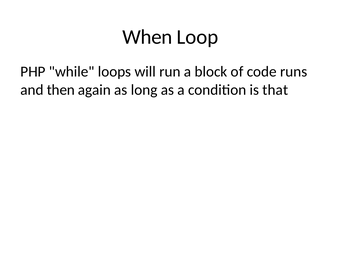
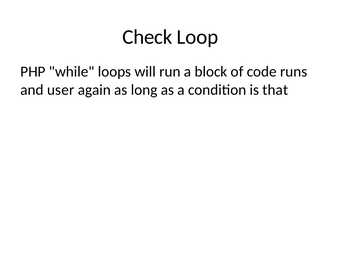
When: When -> Check (147, 37)
then: then -> user (61, 90)
